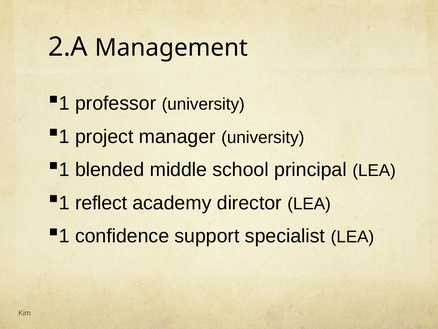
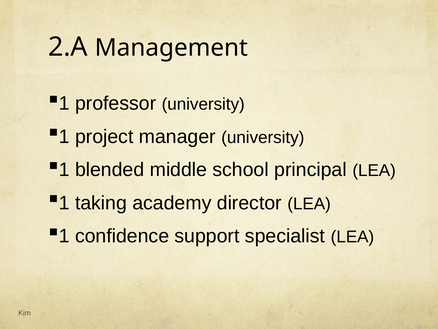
reflect: reflect -> taking (101, 203)
